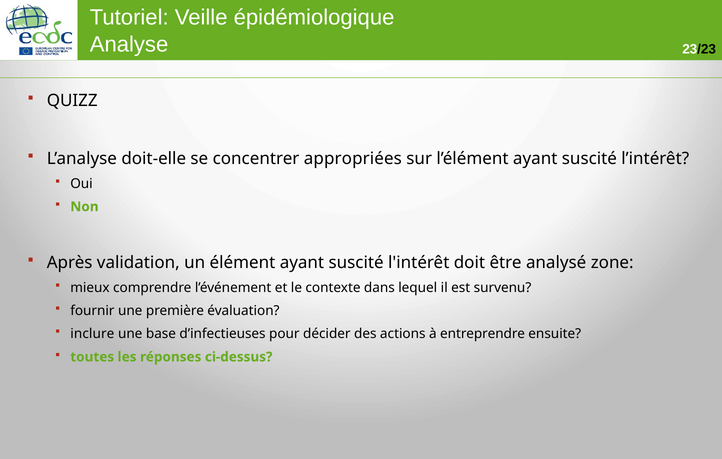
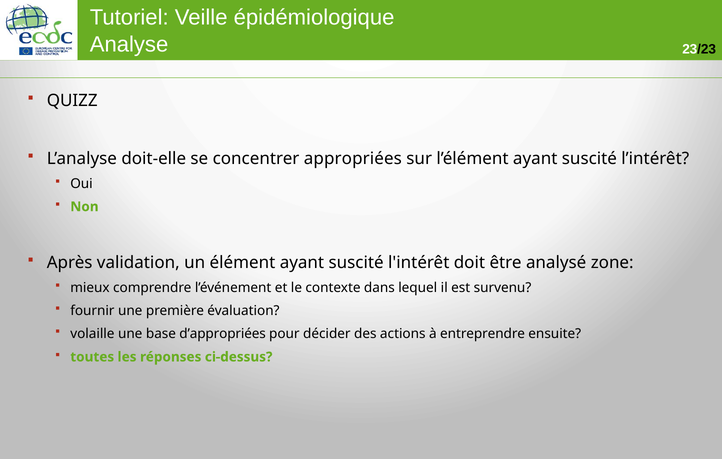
inclure: inclure -> volaille (92, 333)
d’infectieuses: d’infectieuses -> d’appropriées (223, 333)
